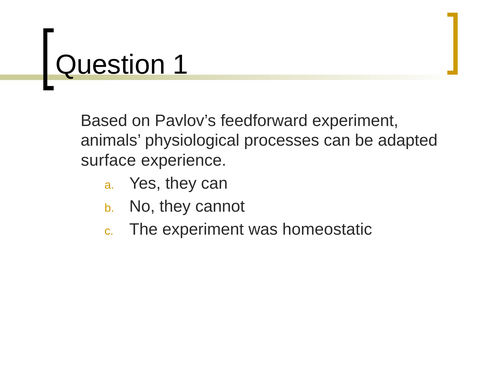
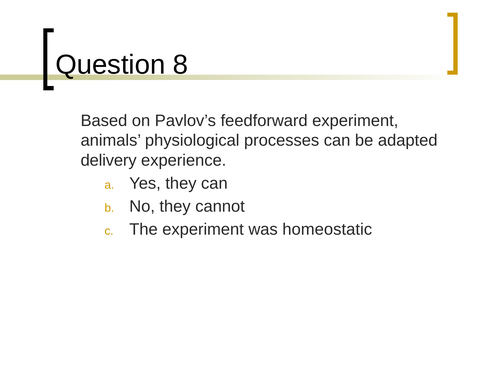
1: 1 -> 8 (181, 65)
surface: surface -> delivery (109, 160)
